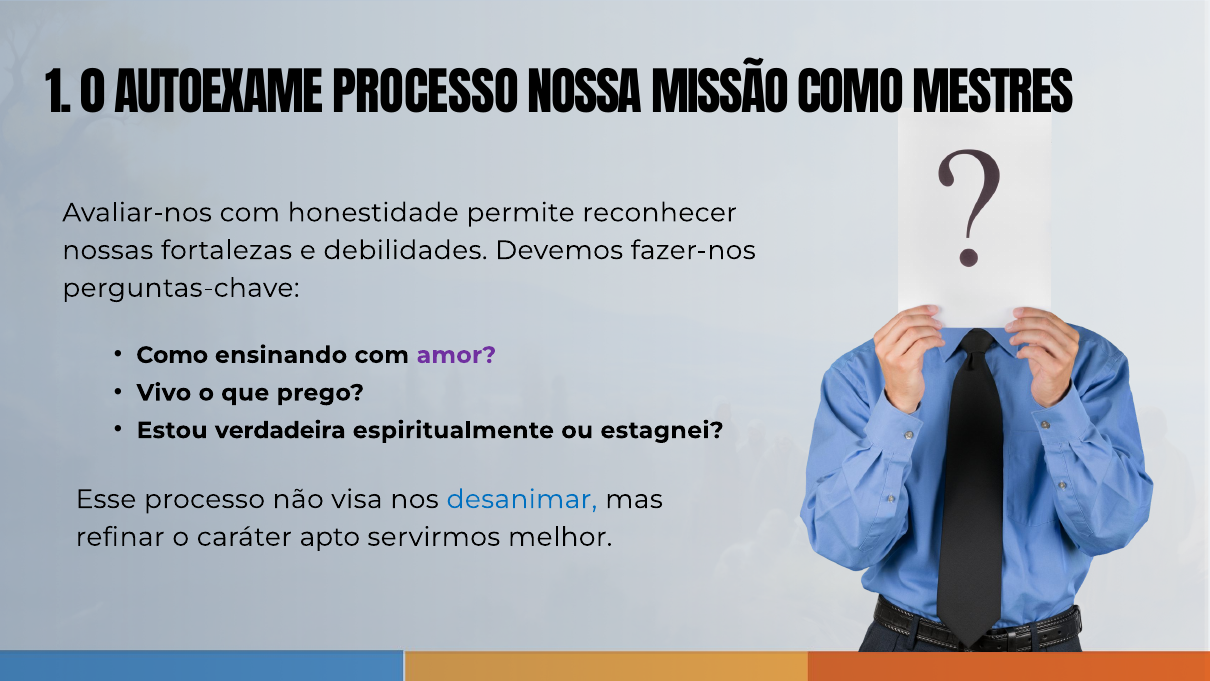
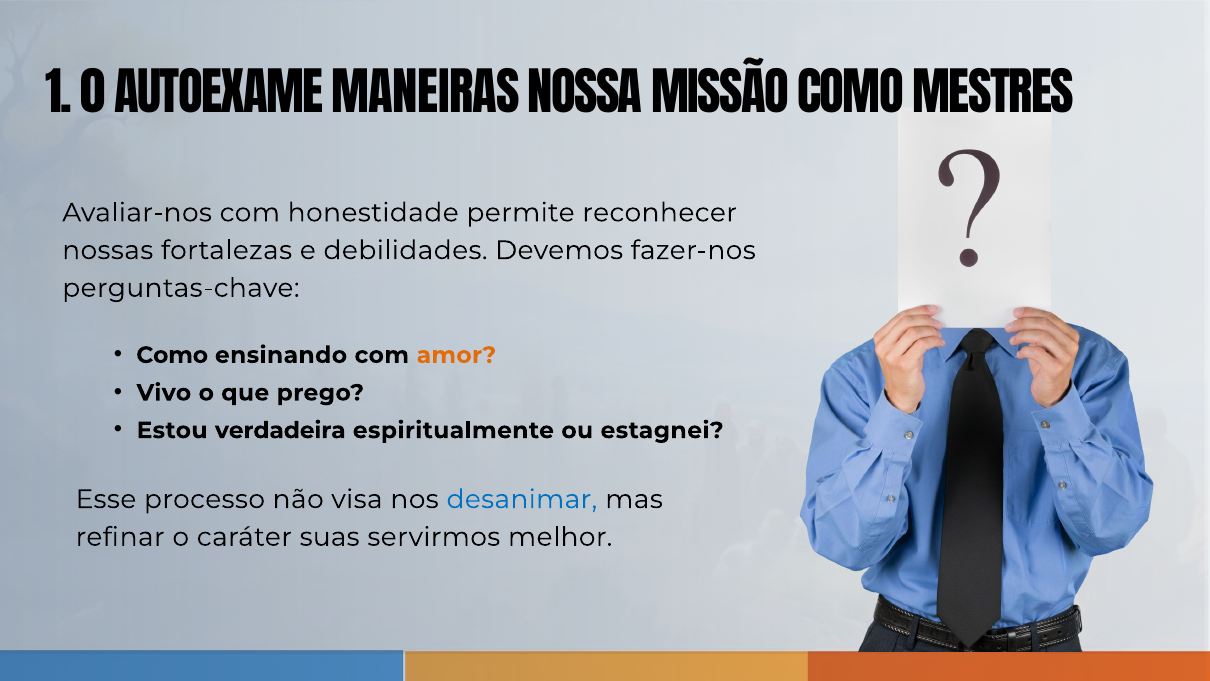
AUTOEXAME PROCESSO: PROCESSO -> MANEIRAS (426, 96)
amor colour: purple -> orange (456, 355)
apto: apto -> suas (330, 537)
